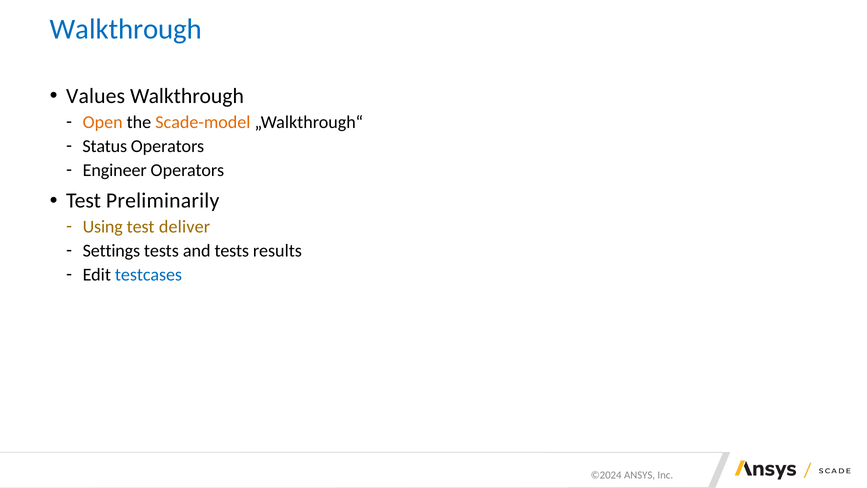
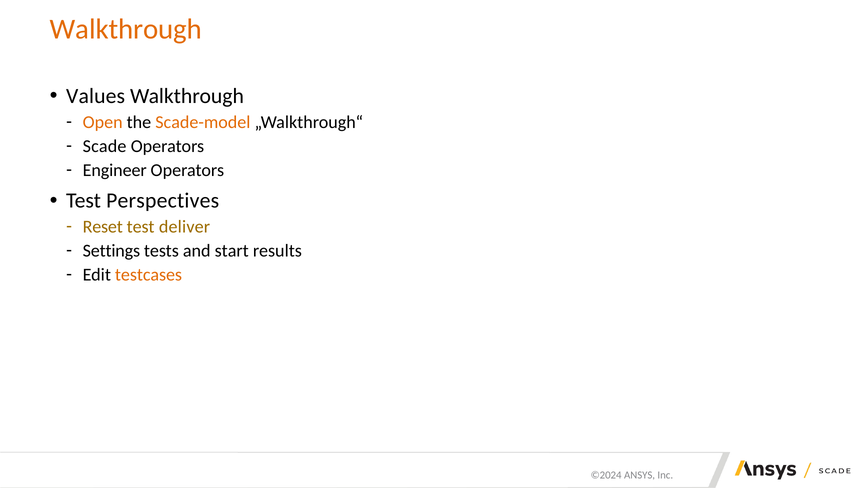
Walkthrough colour: blue -> orange (126, 29)
Status: Status -> Scade (105, 146)
Preliminarily: Preliminarily -> Perspectives (163, 201)
Using: Using -> Reset (103, 227)
and tests: tests -> start (232, 251)
testcases colour: blue -> orange (149, 275)
